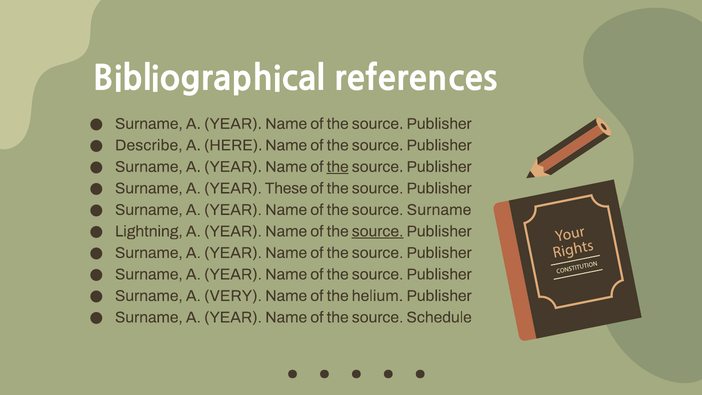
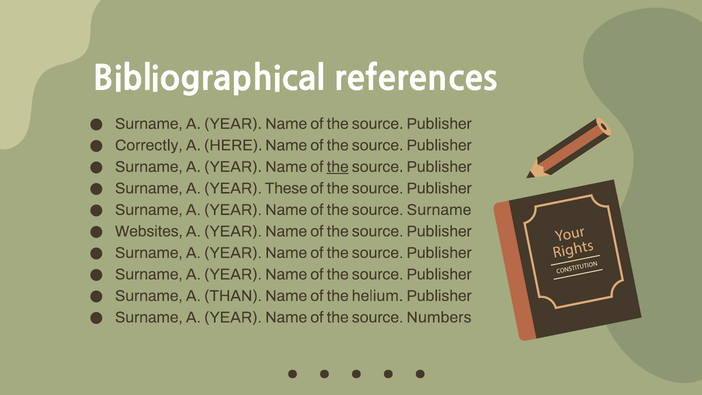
Describe: Describe -> Correctly (149, 145)
Lightning: Lightning -> Websites (149, 231)
source underline: present -> none (378, 231)
VERY: VERY -> THAN (233, 296)
Schedule: Schedule -> Numbers (439, 317)
